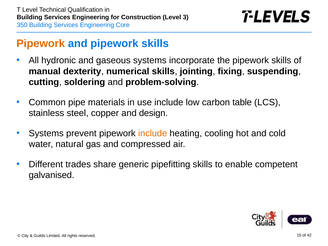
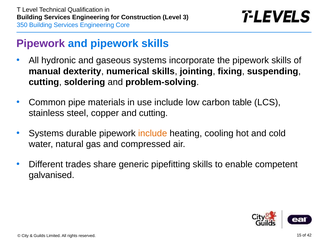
Pipework colour: orange -> purple (41, 43)
and design: design -> cutting (153, 113)
prevent: prevent -> durable (81, 133)
